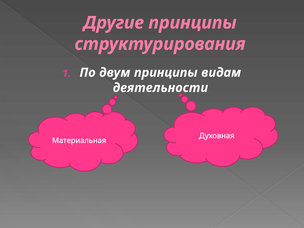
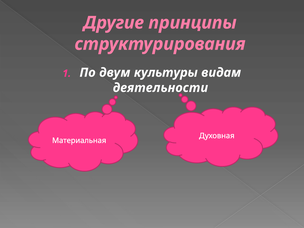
двум принципы: принципы -> культуры (166, 73)
